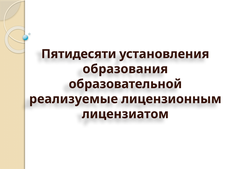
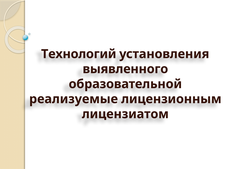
Пятидесяти: Пятидесяти -> Технологий (79, 54)
образования: образования -> выявленного (125, 69)
